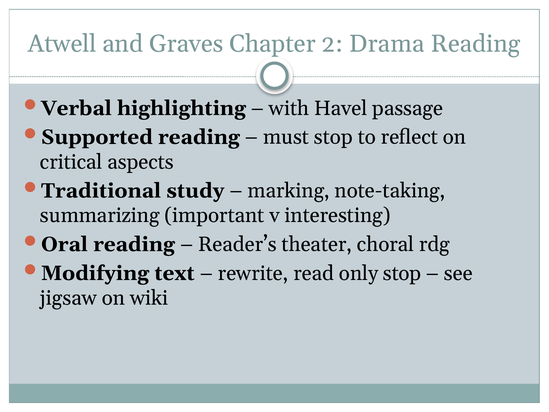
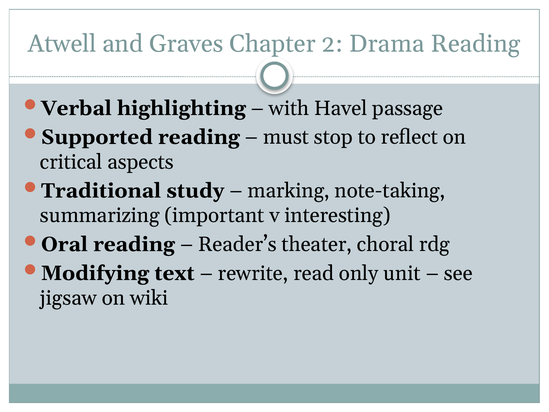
only stop: stop -> unit (402, 273)
